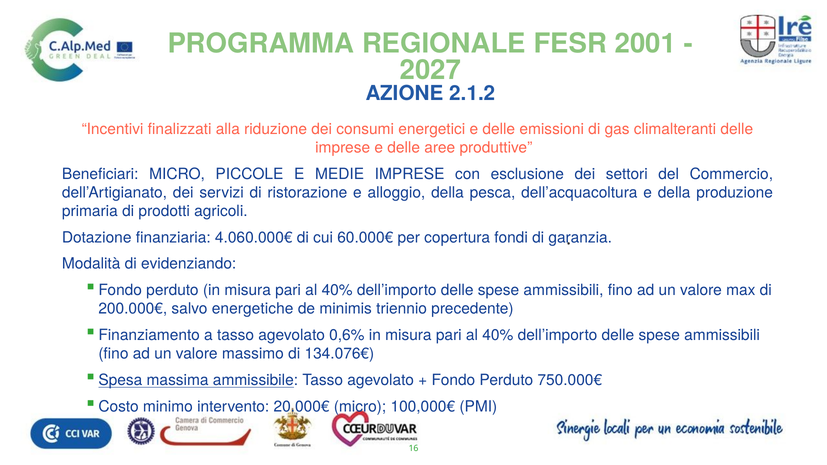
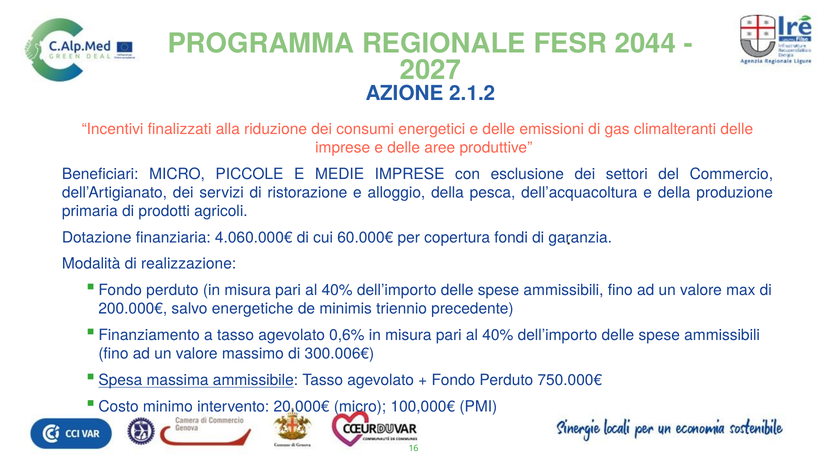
2001: 2001 -> 2044 (645, 44)
evidenziando: evidenziando -> realizzazione (189, 264)
134.076€: 134.076€ -> 300.006€ (339, 354)
